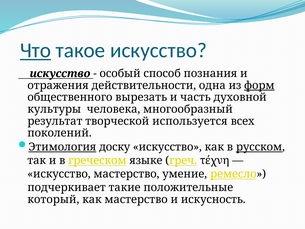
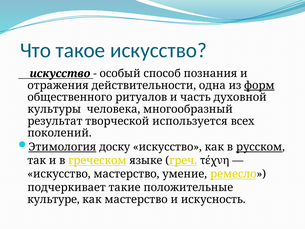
Что underline: present -> none (36, 50)
вырезать: вырезать -> ритуалов (141, 97)
который: который -> культуре (53, 199)
